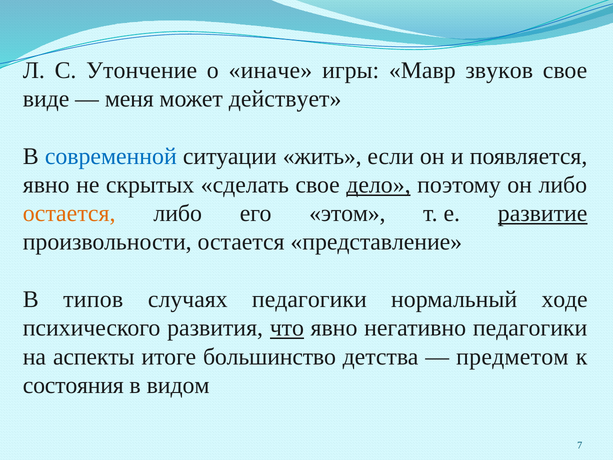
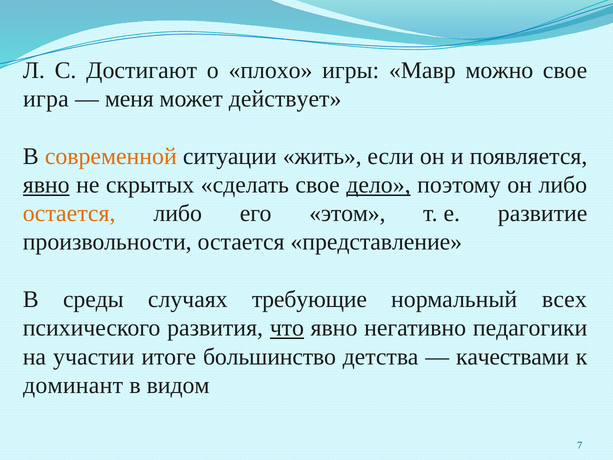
Утончение: Утончение -> Достигают (142, 70)
иначе: иначе -> плохо (271, 70)
звуков: звуков -> можно (499, 70)
виде: виде -> игра (46, 99)
современной colour: blue -> orange (111, 156)
явно underline: none -> present (46, 185)
развитие underline: present -> none (543, 213)
типов: типов -> среды (93, 299)
случаях педагогики: педагогики -> требующие (309, 299)
ходе: ходе -> всех (564, 299)
аспекты: аспекты -> участии (94, 356)
предметом: предметом -> качествами (513, 356)
состояния: состояния -> доминант (73, 385)
